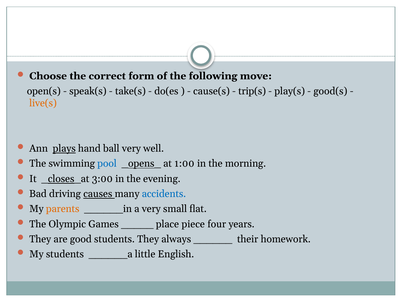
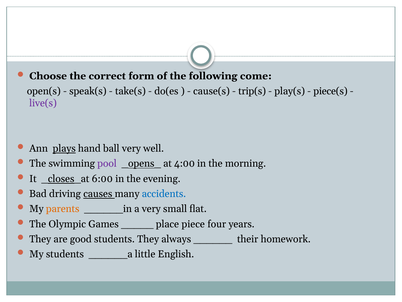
move: move -> come (256, 76)
good(s: good(s -> piece(s (330, 91)
live(s colour: orange -> purple (43, 103)
pool colour: blue -> purple (107, 163)
1:00: 1:00 -> 4:00 (185, 163)
3:00: 3:00 -> 6:00 (102, 178)
